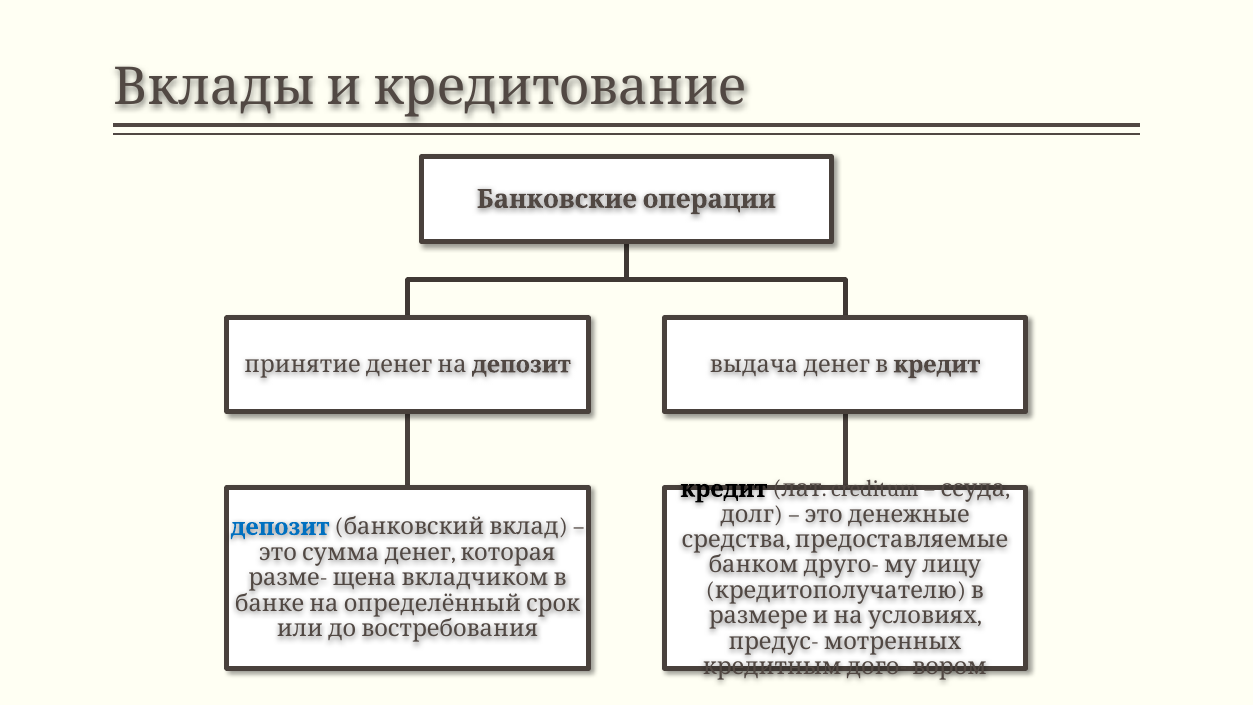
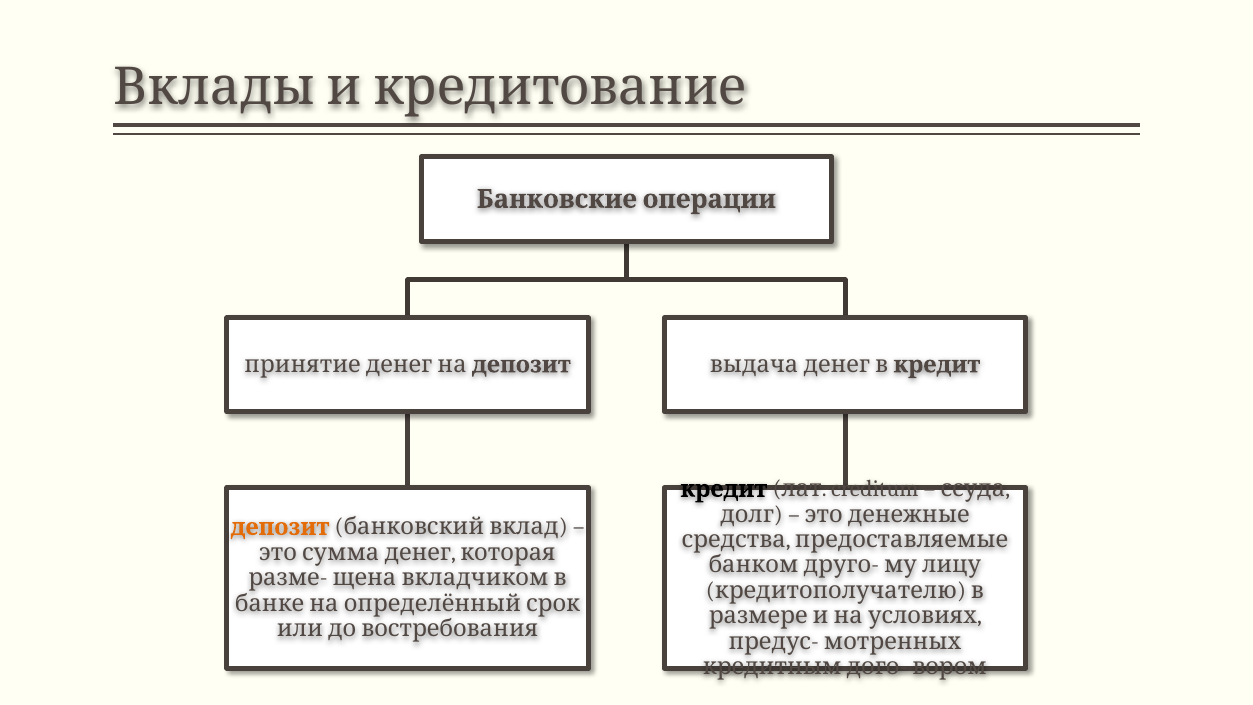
депозит colour: blue -> orange (280, 527)
